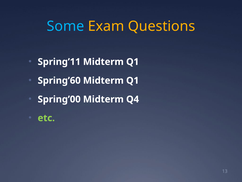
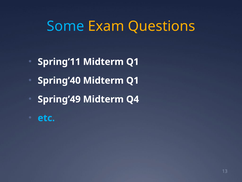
Spring’60: Spring’60 -> Spring’40 (59, 80)
Spring’00: Spring’00 -> Spring’49 (59, 99)
etc colour: light green -> light blue (46, 118)
